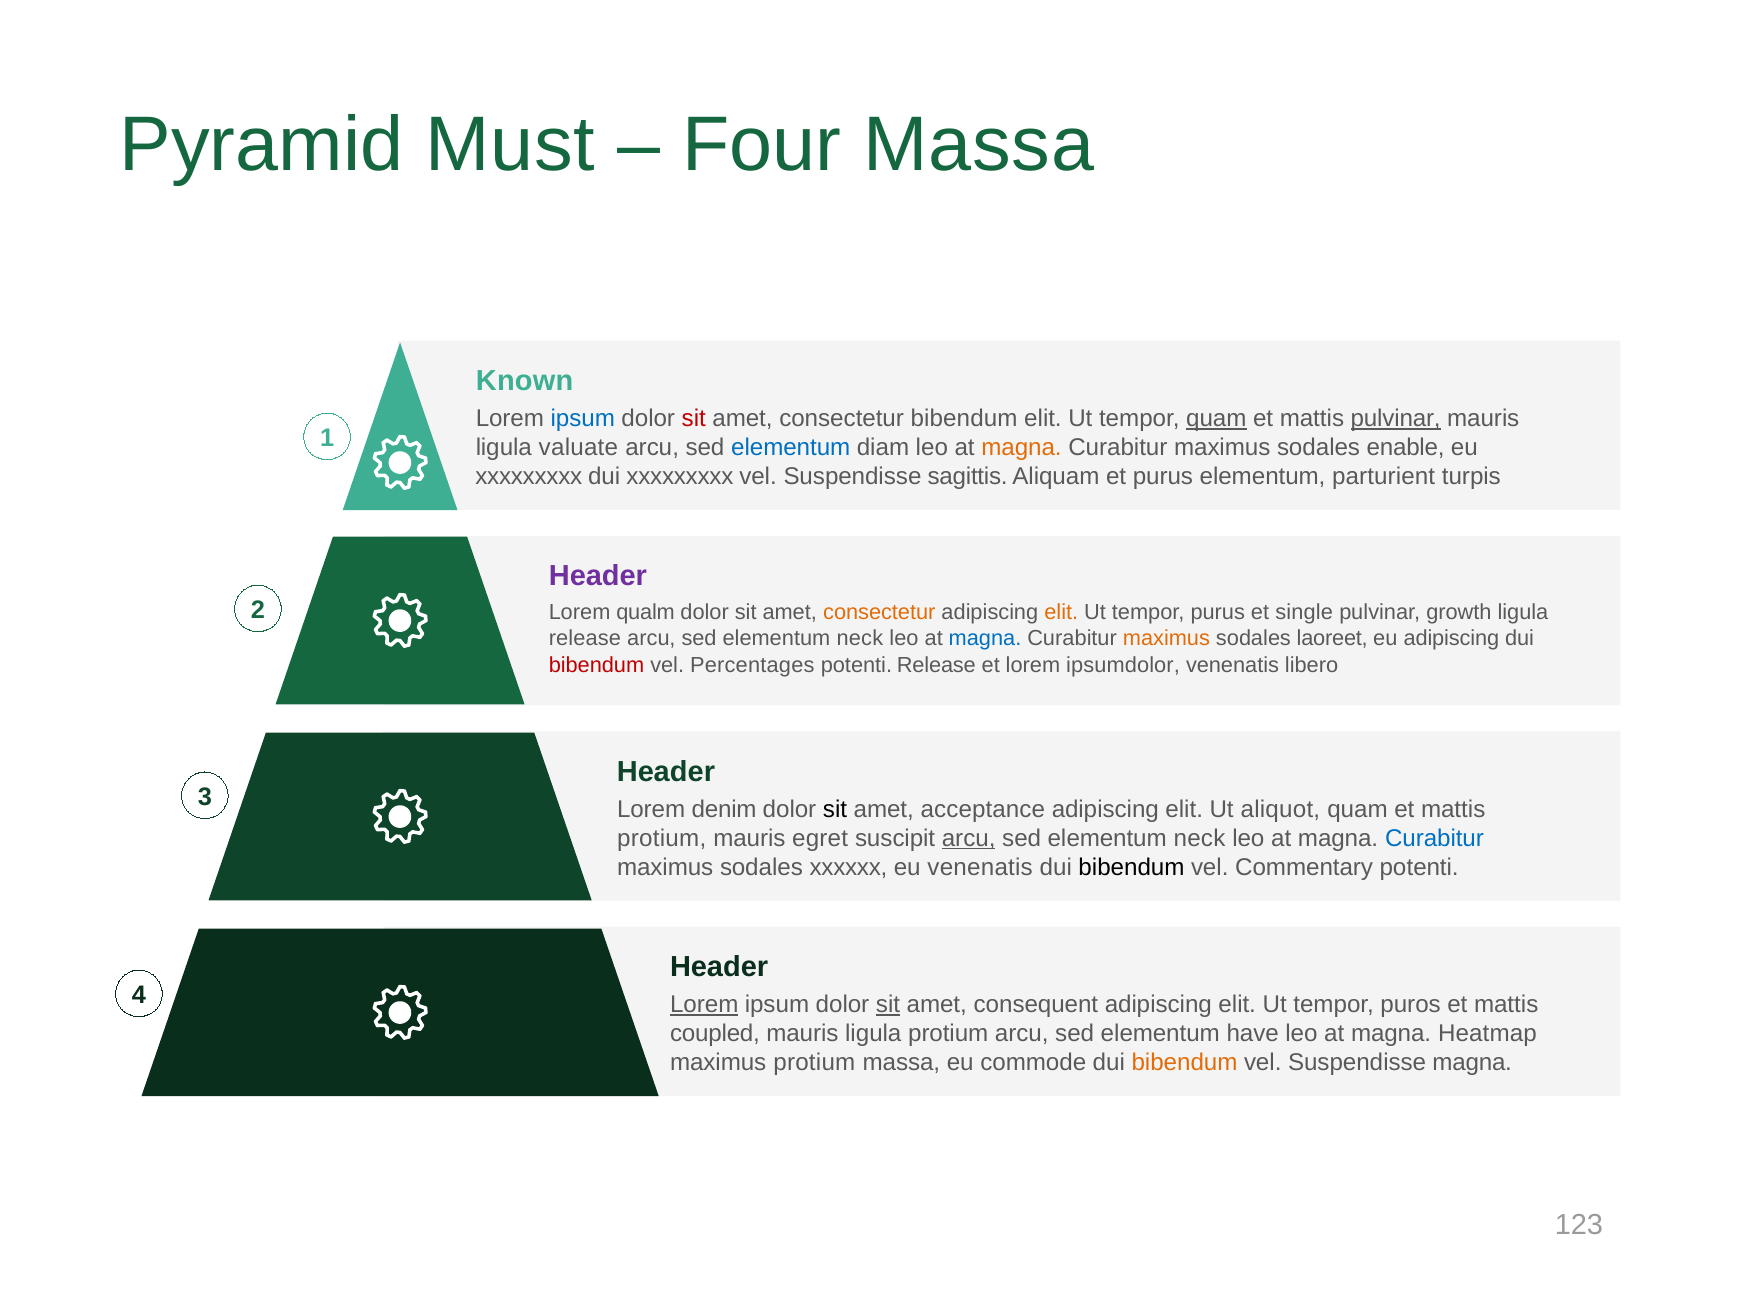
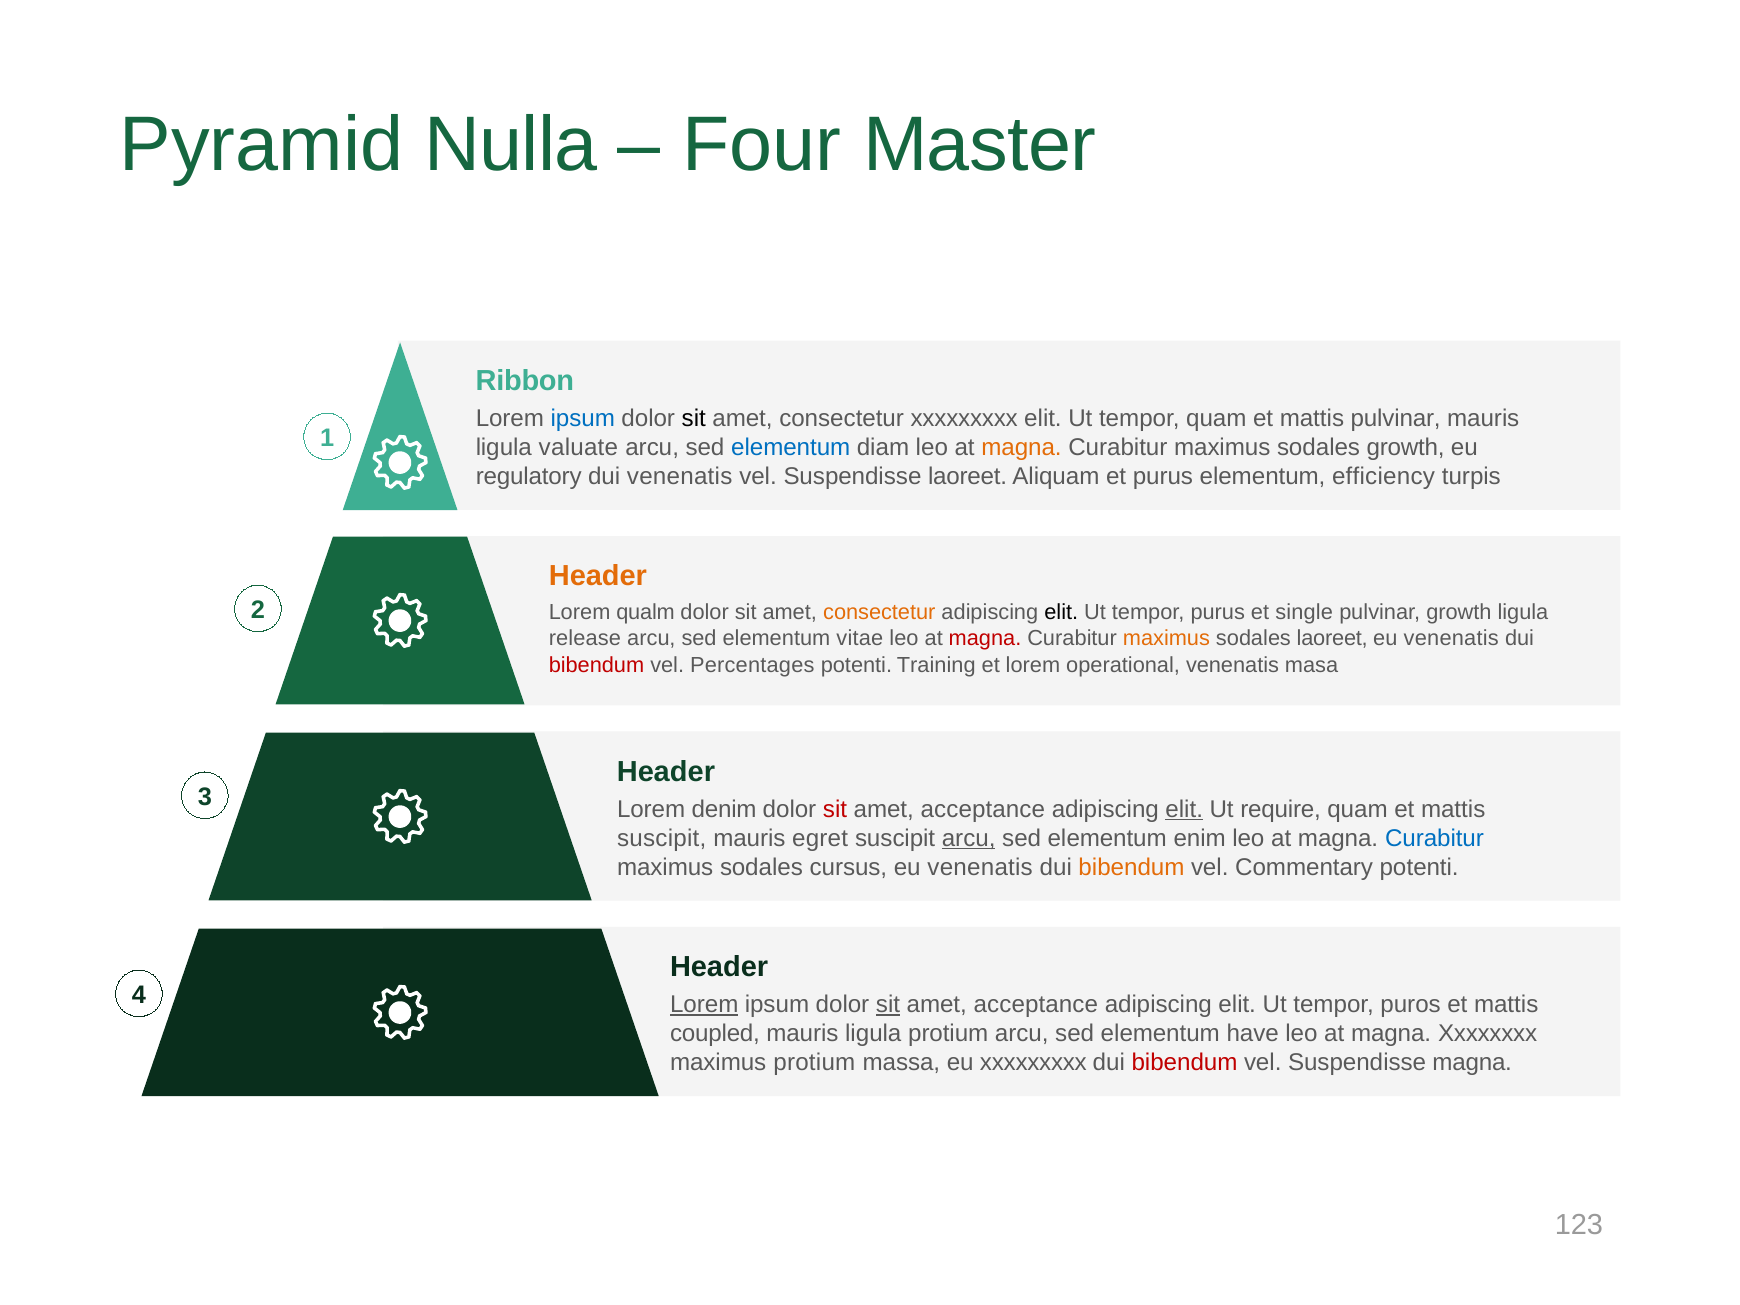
Must: Must -> Nulla (511, 145)
Four Massa: Massa -> Master (980, 145)
Known: Known -> Ribbon (525, 381)
sit colour: red -> black (694, 419)
consectetur bibendum: bibendum -> xxxxxxxxx (964, 419)
quam underline: present -> none (1216, 419)
pulvinar underline: present -> none (1396, 419)
sodales enable: enable -> growth (1406, 447)
xxxxxxxxx: xxxxxxxxx -> regulatory (529, 476)
dui xxxxxxxxx: xxxxxxxxx -> venenatis (680, 476)
Suspendisse sagittis: sagittis -> laoreet (968, 476)
parturient: parturient -> efficiency (1384, 476)
Header colour: purple -> orange (598, 576)
elit colour: orange -> black (1061, 612)
neck: neck -> vitae (860, 639)
magna colour: blue -> red (985, 639)
adipiscing: adipiscing -> venenatis (1451, 639)
potenti Release: Release -> Training (936, 665)
ipsumdolor: ipsumdolor -> operational (1123, 665)
libero: libero -> masa (1312, 665)
sit colour: black -> red (835, 809)
elit underline: none -> present (1184, 809)
aliquot: aliquot -> require (1281, 809)
protium: protium -> suscipit (662, 838)
neck: neck -> enim (1200, 838)
xxxxxx: xxxxxx -> cursus (848, 867)
bibendum colour: black -> orange (1132, 867)
consequent: consequent -> acceptance (1036, 1005)
Heatmap: Heatmap -> Xxxxxxxx (1488, 1034)
eu commode: commode -> xxxxxxxxx (1033, 1062)
bibendum colour: orange -> red (1185, 1062)
